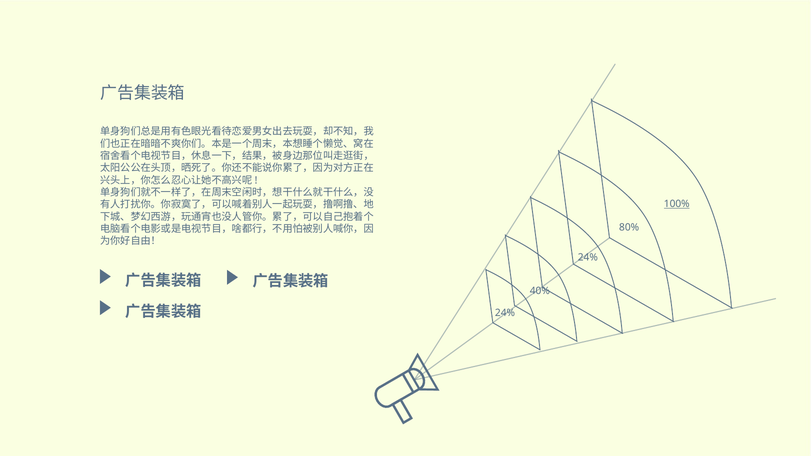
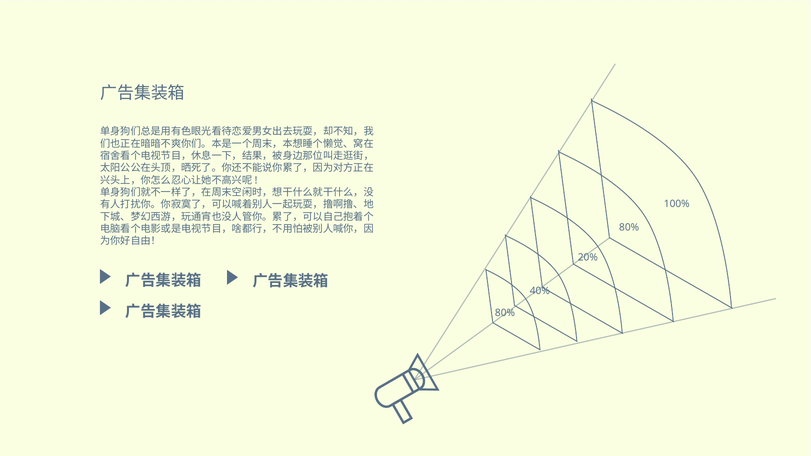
100% underline: present -> none (677, 204)
24%: 24% -> 20% (588, 257)
24%: 24% -> 80% (505, 313)
